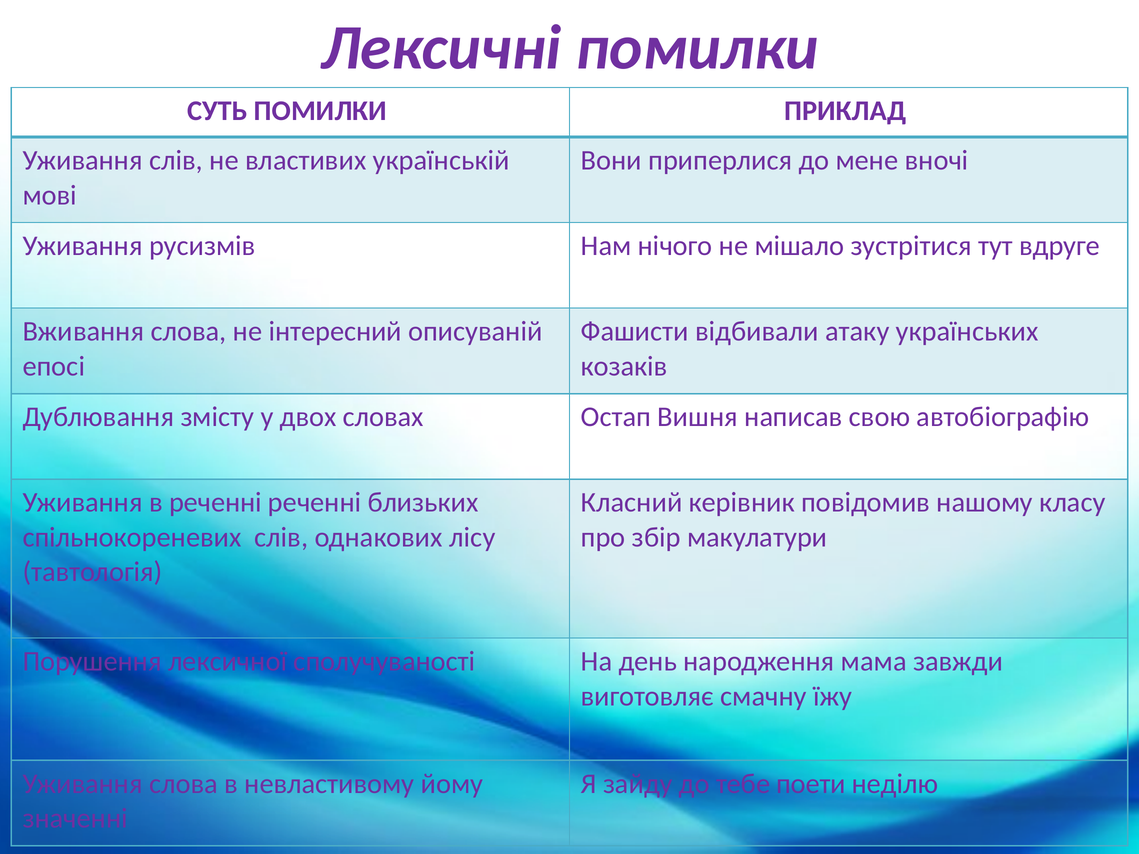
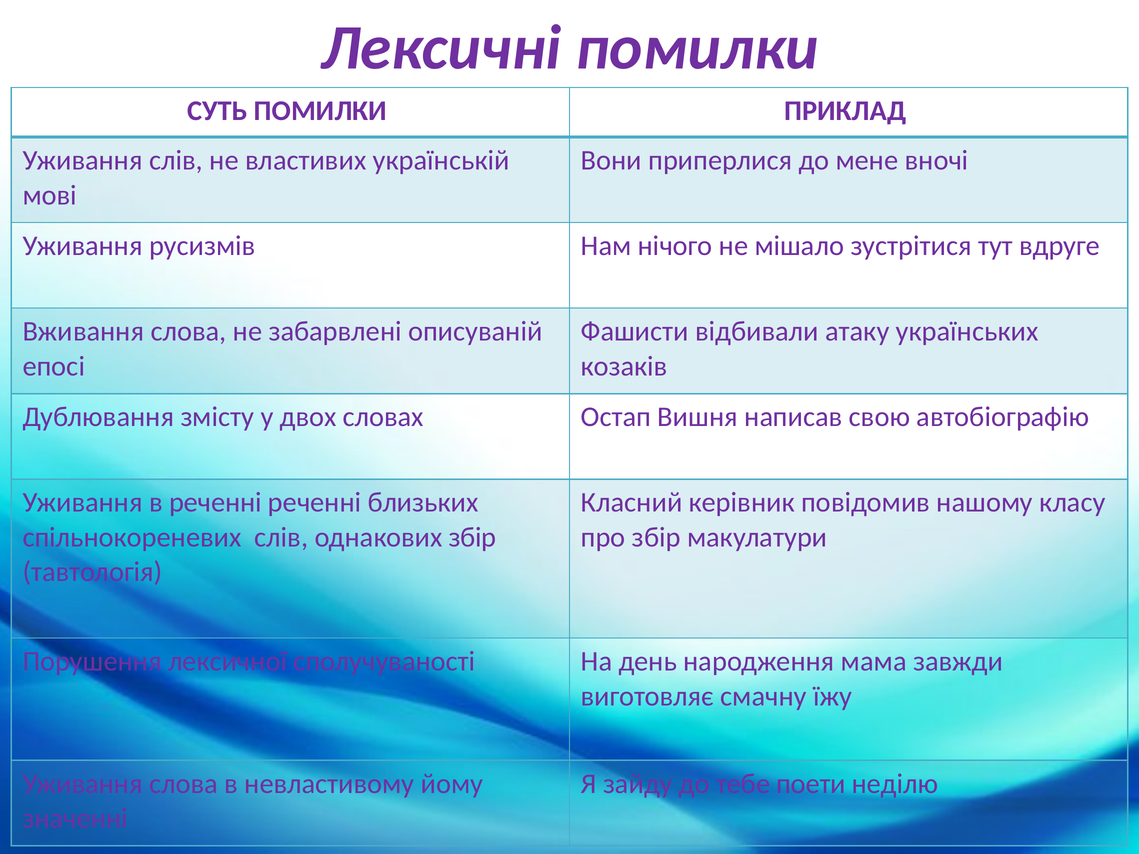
інтересний: інтересний -> забарвлені (335, 332)
однакових лісу: лісу -> збір (472, 537)
